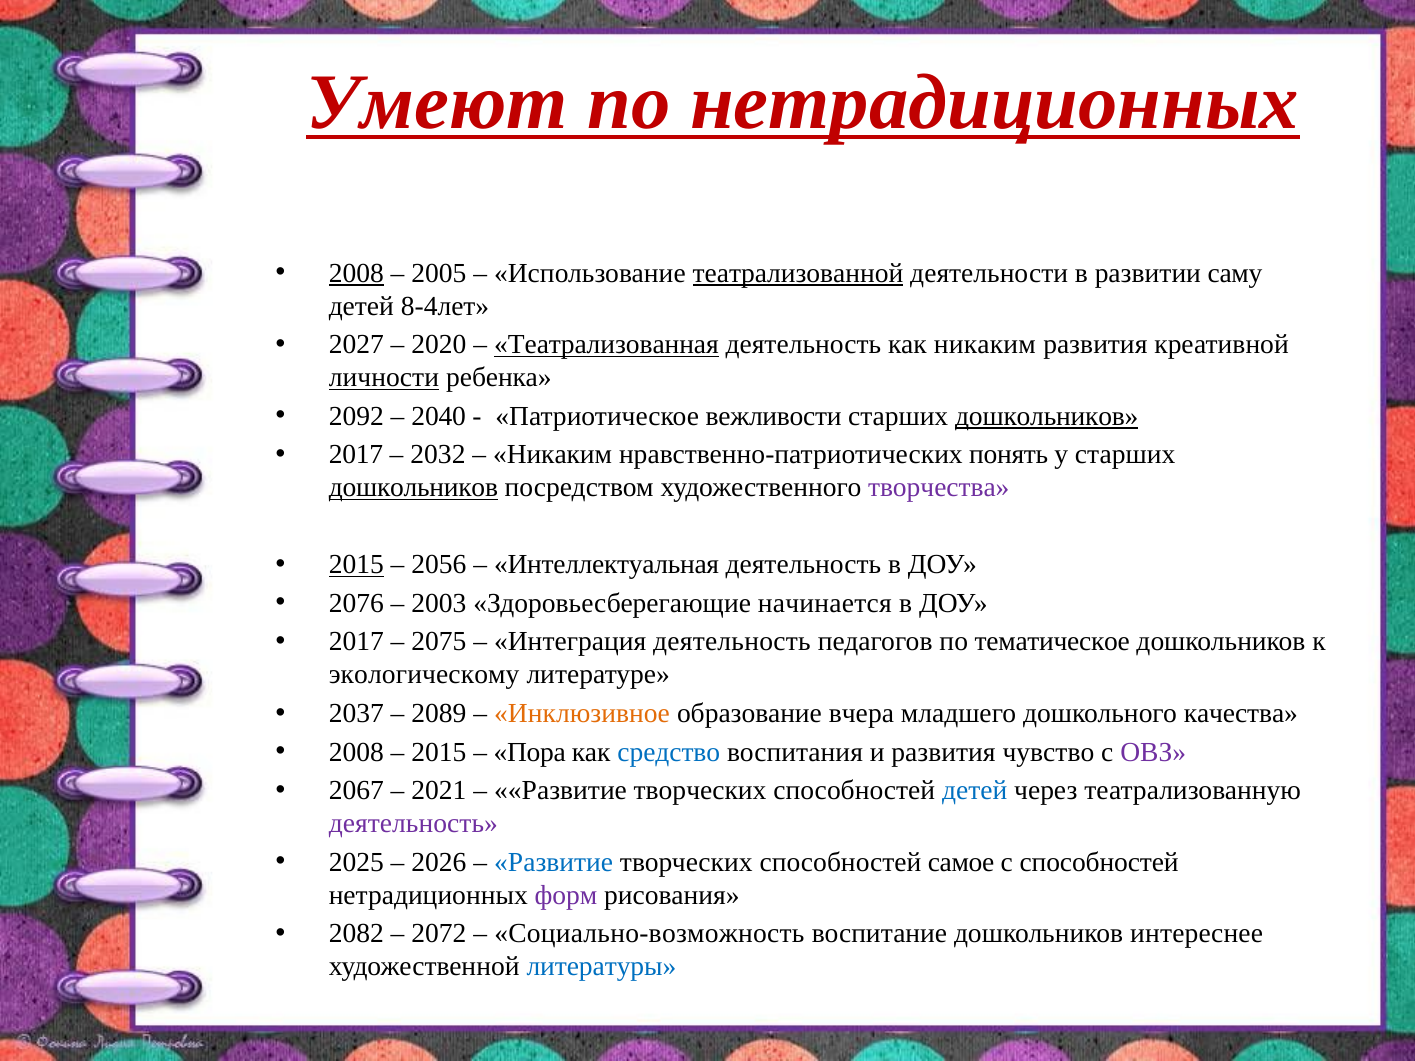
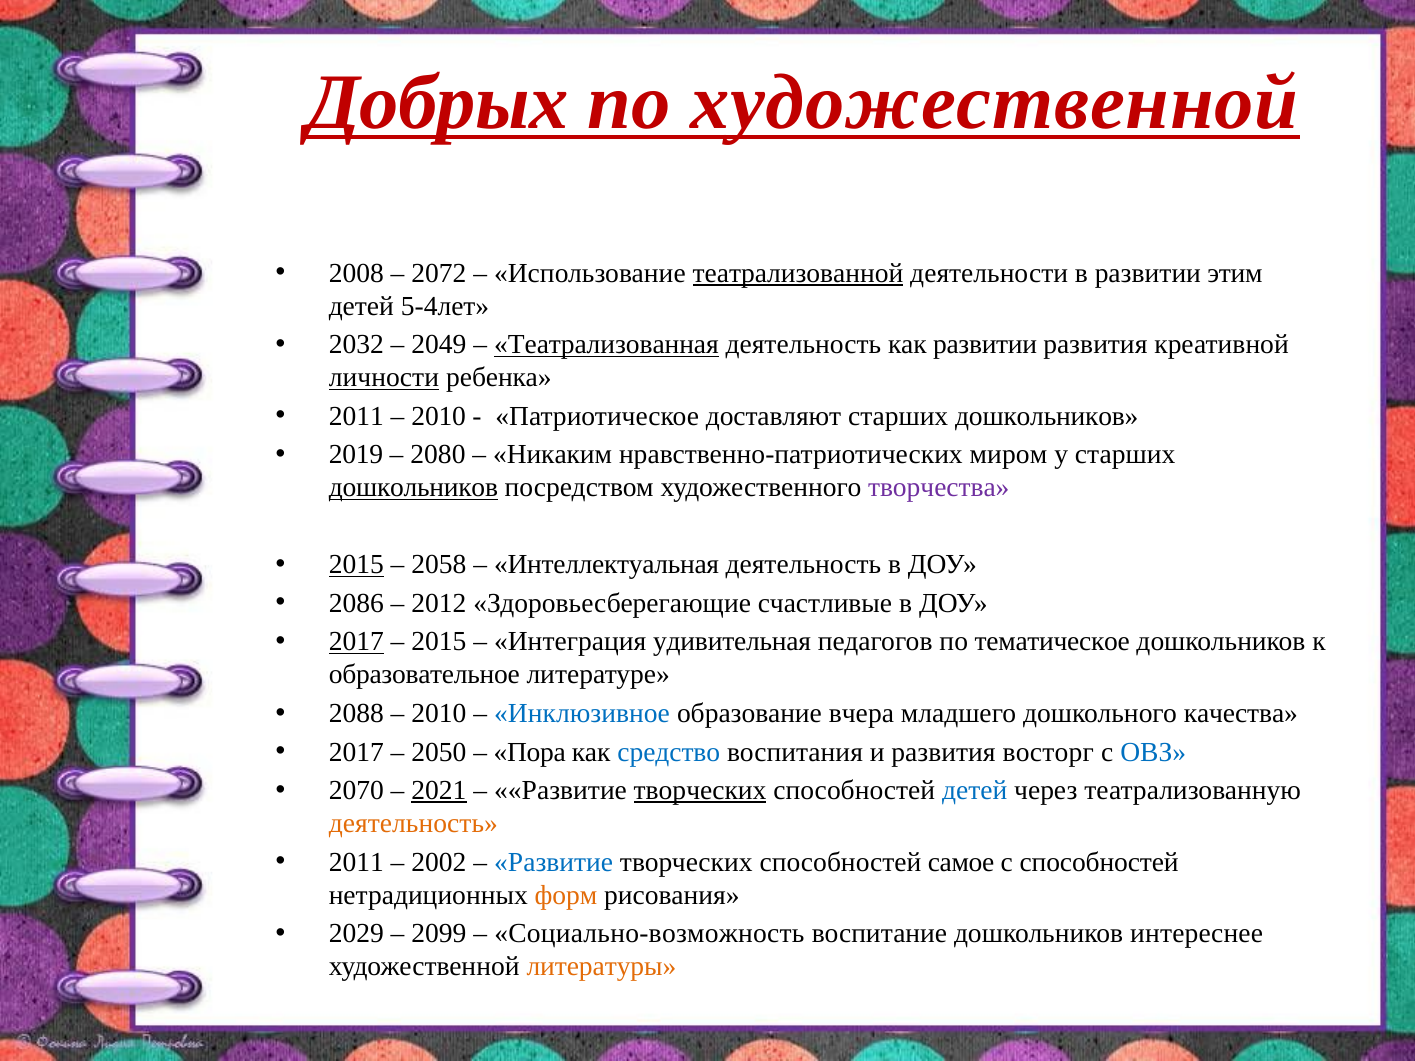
Умеют: Умеют -> Добрых (437, 102)
по нетрадиционных: нетрадиционных -> художественной (994, 102)
2008 underline: present -> none (356, 273)
2005: 2005 -> 2072 (439, 273)
саму: саму -> этим (1235, 273)
8-4лет: 8-4лет -> 5-4лет (445, 306)
2027: 2027 -> 2032 (356, 345)
2020: 2020 -> 2049 (439, 345)
как никаким: никаким -> развитии (985, 345)
2092: 2092 -> 2011 (356, 416)
2040: 2040 -> 2010 (439, 416)
вежливости: вежливости -> доставляют (774, 416)
дошкольников underline: present -> none (1047, 416)
2017: 2017 -> 2019 (356, 455)
2032: 2032 -> 2080 (438, 455)
понять: понять -> миром (1008, 455)
2056: 2056 -> 2058 (439, 565)
2076: 2076 -> 2086 (356, 603)
2003: 2003 -> 2012 (439, 603)
начинается: начинается -> счастливые (825, 603)
2017 underline: none -> present (356, 642)
2075: 2075 -> 2015 (439, 642)
Интеграция деятельность: деятельность -> удивительная (732, 642)
экологическому: экологическому -> образовательное (424, 675)
2037: 2037 -> 2088 (356, 714)
2089: 2089 -> 2010 (439, 714)
Инклюзивное colour: orange -> blue (582, 714)
2008: 2008 -> 2017 (356, 752)
2015: 2015 -> 2050 (439, 752)
чувство: чувство -> восторг (1048, 752)
ОВЗ colour: purple -> blue (1153, 752)
2067: 2067 -> 2070 (356, 791)
2021 underline: none -> present (439, 791)
творческих underline: none -> present (700, 791)
деятельность colour: purple -> orange (413, 824)
2025: 2025 -> 2011 (356, 862)
2026: 2026 -> 2002 (439, 862)
форм colour: purple -> orange (566, 895)
2082: 2082 -> 2029 (356, 934)
2072: 2072 -> 2099 (439, 934)
литературы colour: blue -> orange (601, 967)
